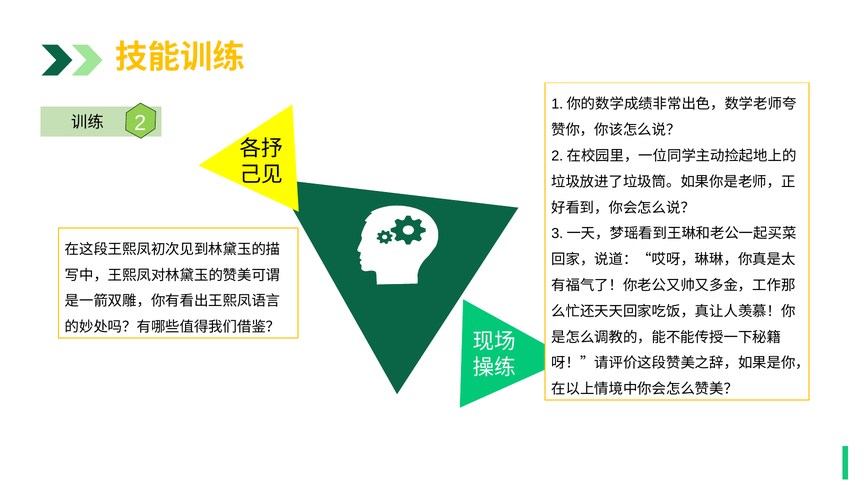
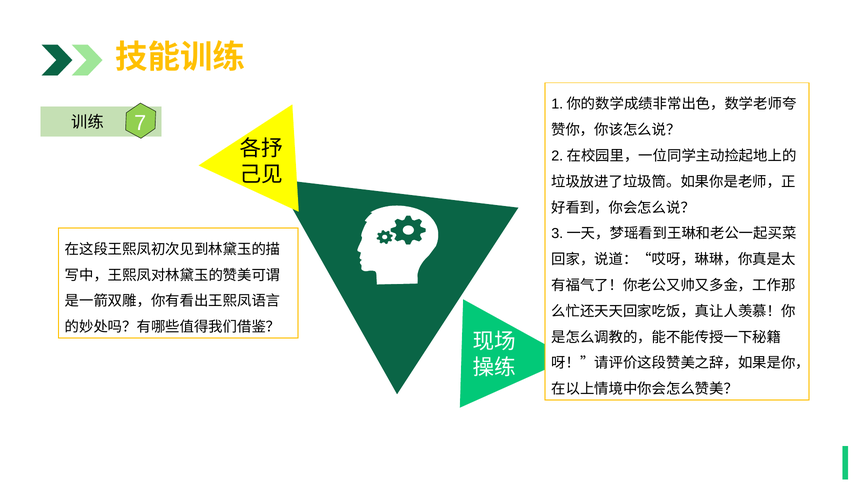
2: 2 -> 7 (140, 123)
